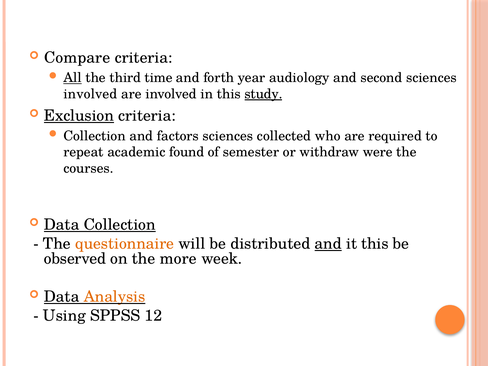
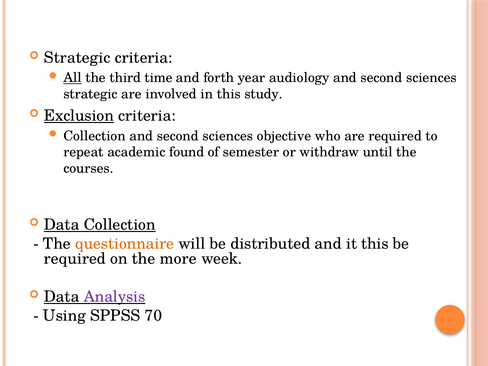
Compare: Compare -> Strategic (77, 58)
involved: involved -> strategic (90, 94)
study underline: present -> none (263, 94)
factors: factors -> second (178, 136)
collected: collected -> objective (284, 136)
were: were -> until (378, 152)
and underline: present -> none (328, 244)
observed: observed -> required (75, 259)
Analysis colour: orange -> purple (114, 297)
12: 12 -> 70 (153, 316)
